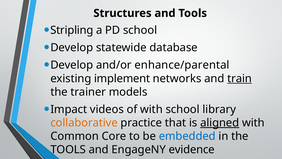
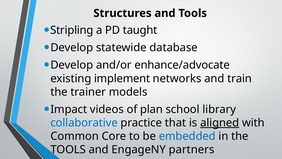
PD school: school -> taught (140, 30)
enhance/parental: enhance/parental -> enhance/advocate (182, 65)
train underline: present -> none (240, 78)
of with: with -> plan (151, 109)
collaborative colour: orange -> blue (84, 123)
evidence: evidence -> partners (192, 149)
